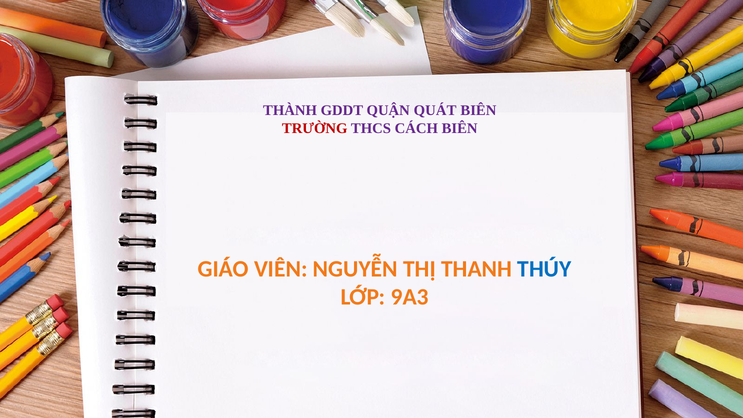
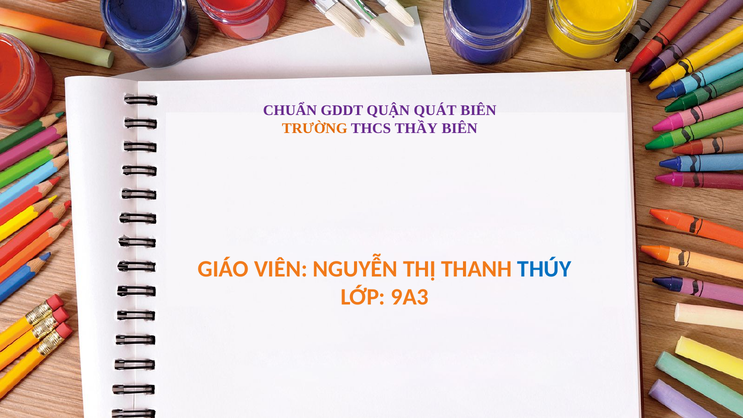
THÀNH: THÀNH -> CHUẨN (290, 111)
TRƯỜNG colour: red -> orange (315, 128)
CÁCH: CÁCH -> THẦY (416, 128)
